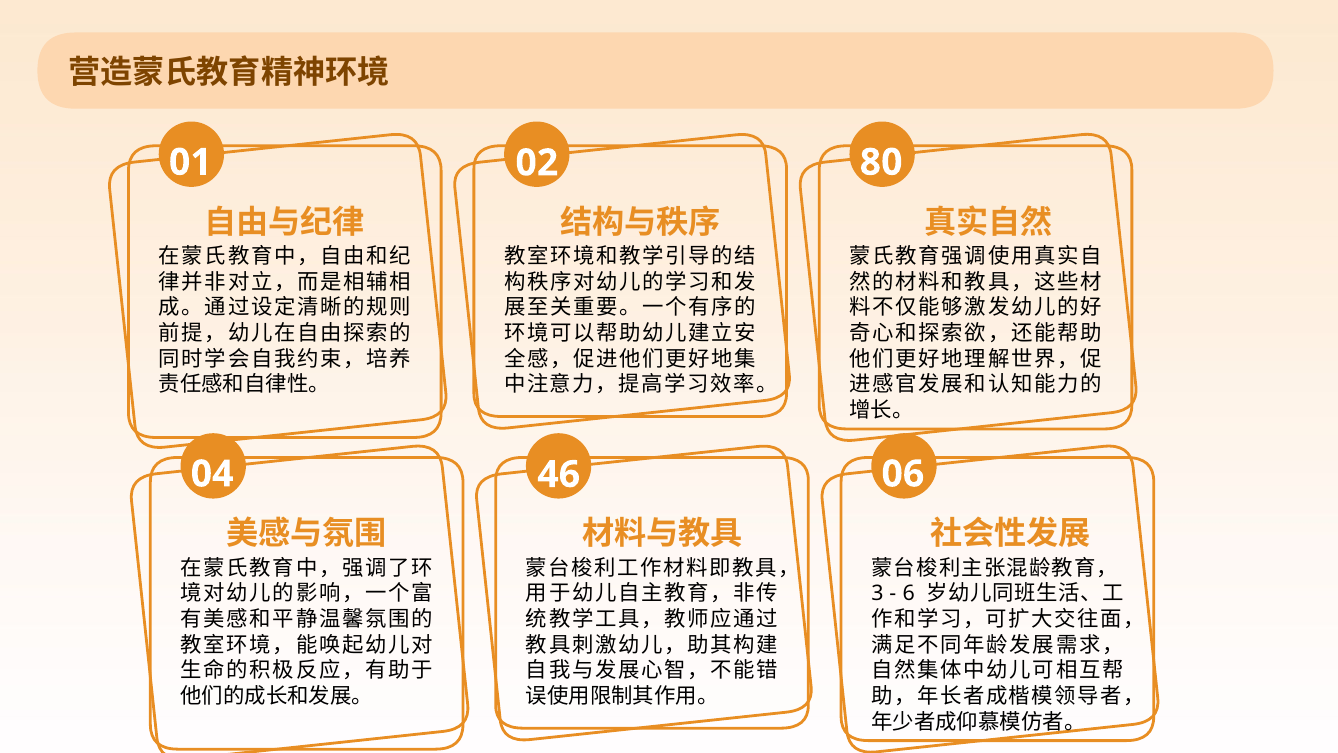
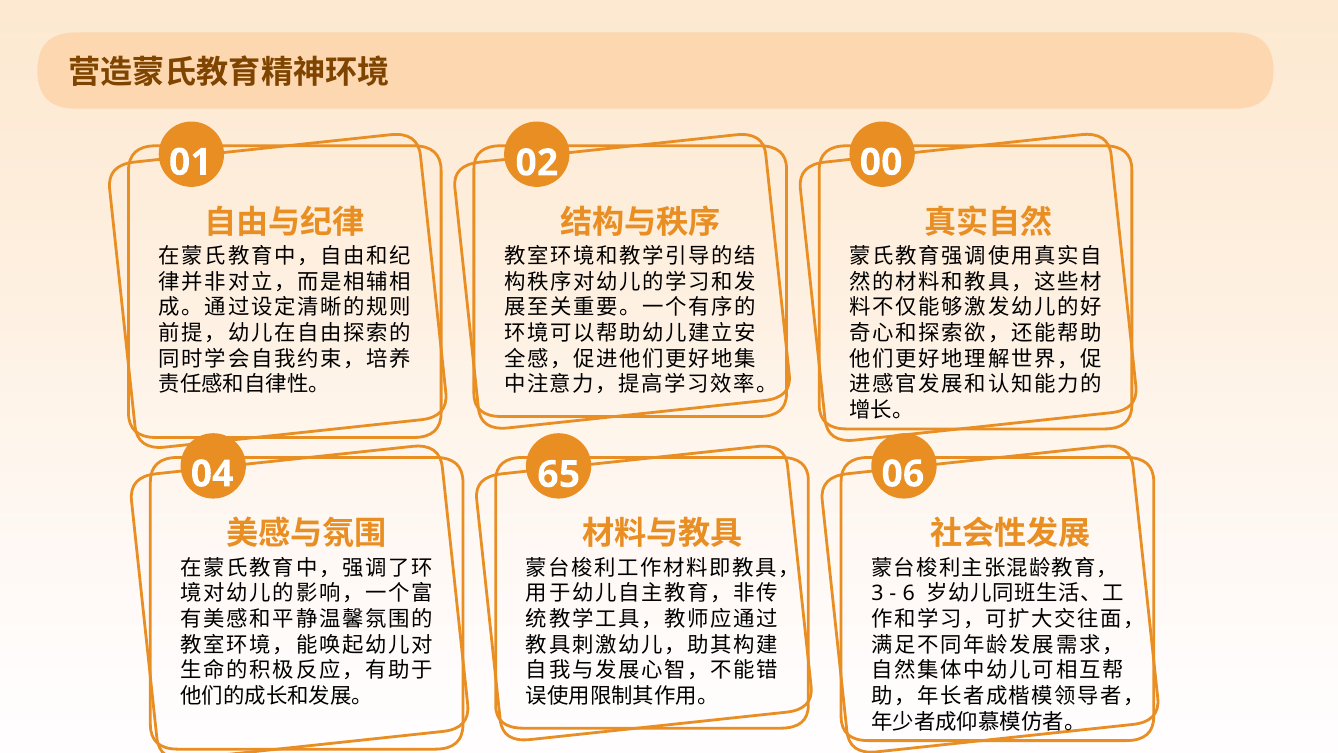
80: 80 -> 00 (881, 162)
46: 46 -> 65 (559, 474)
